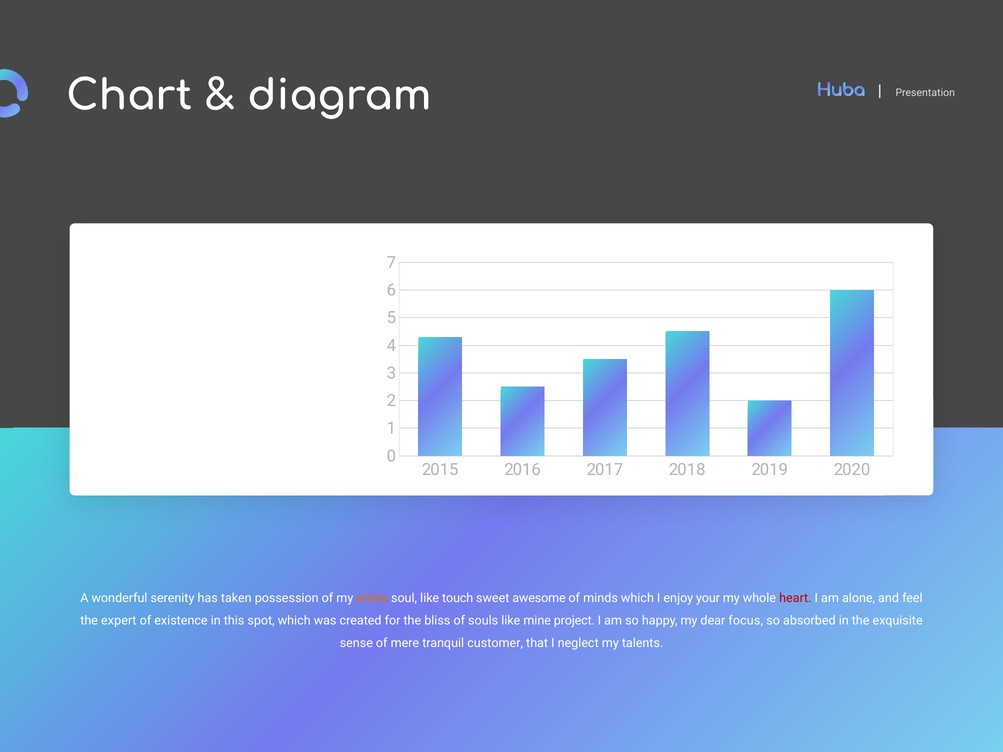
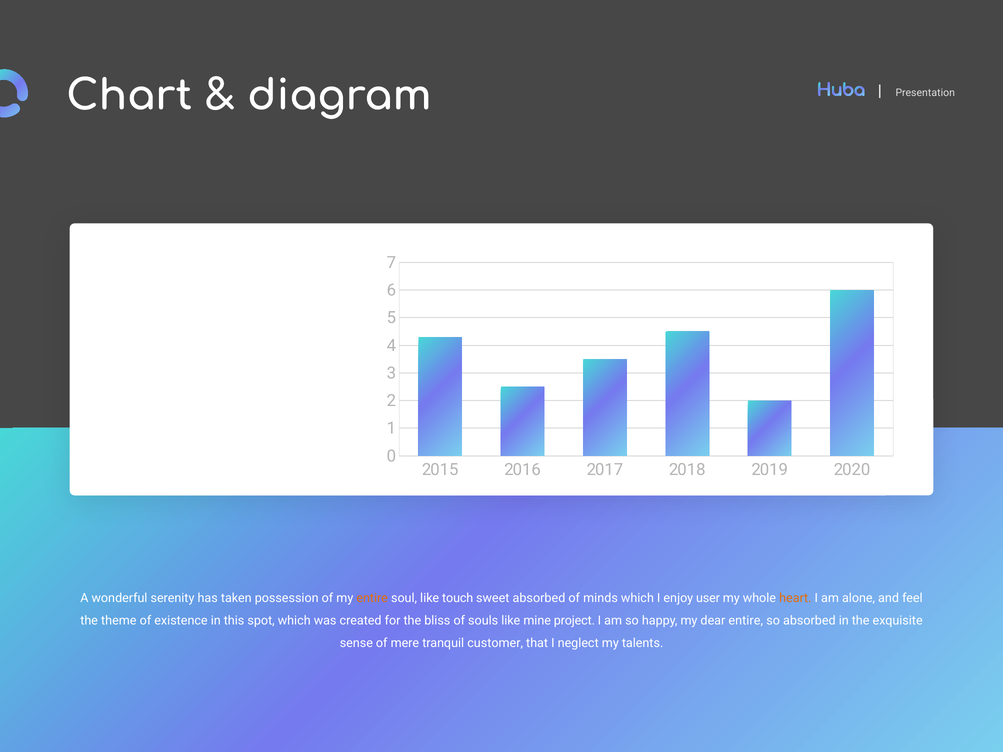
sweet awesome: awesome -> absorbed (539, 598)
your: your -> user (708, 598)
heart colour: red -> orange (795, 598)
expert: expert -> theme (119, 621)
dear focus: focus -> entire (746, 621)
